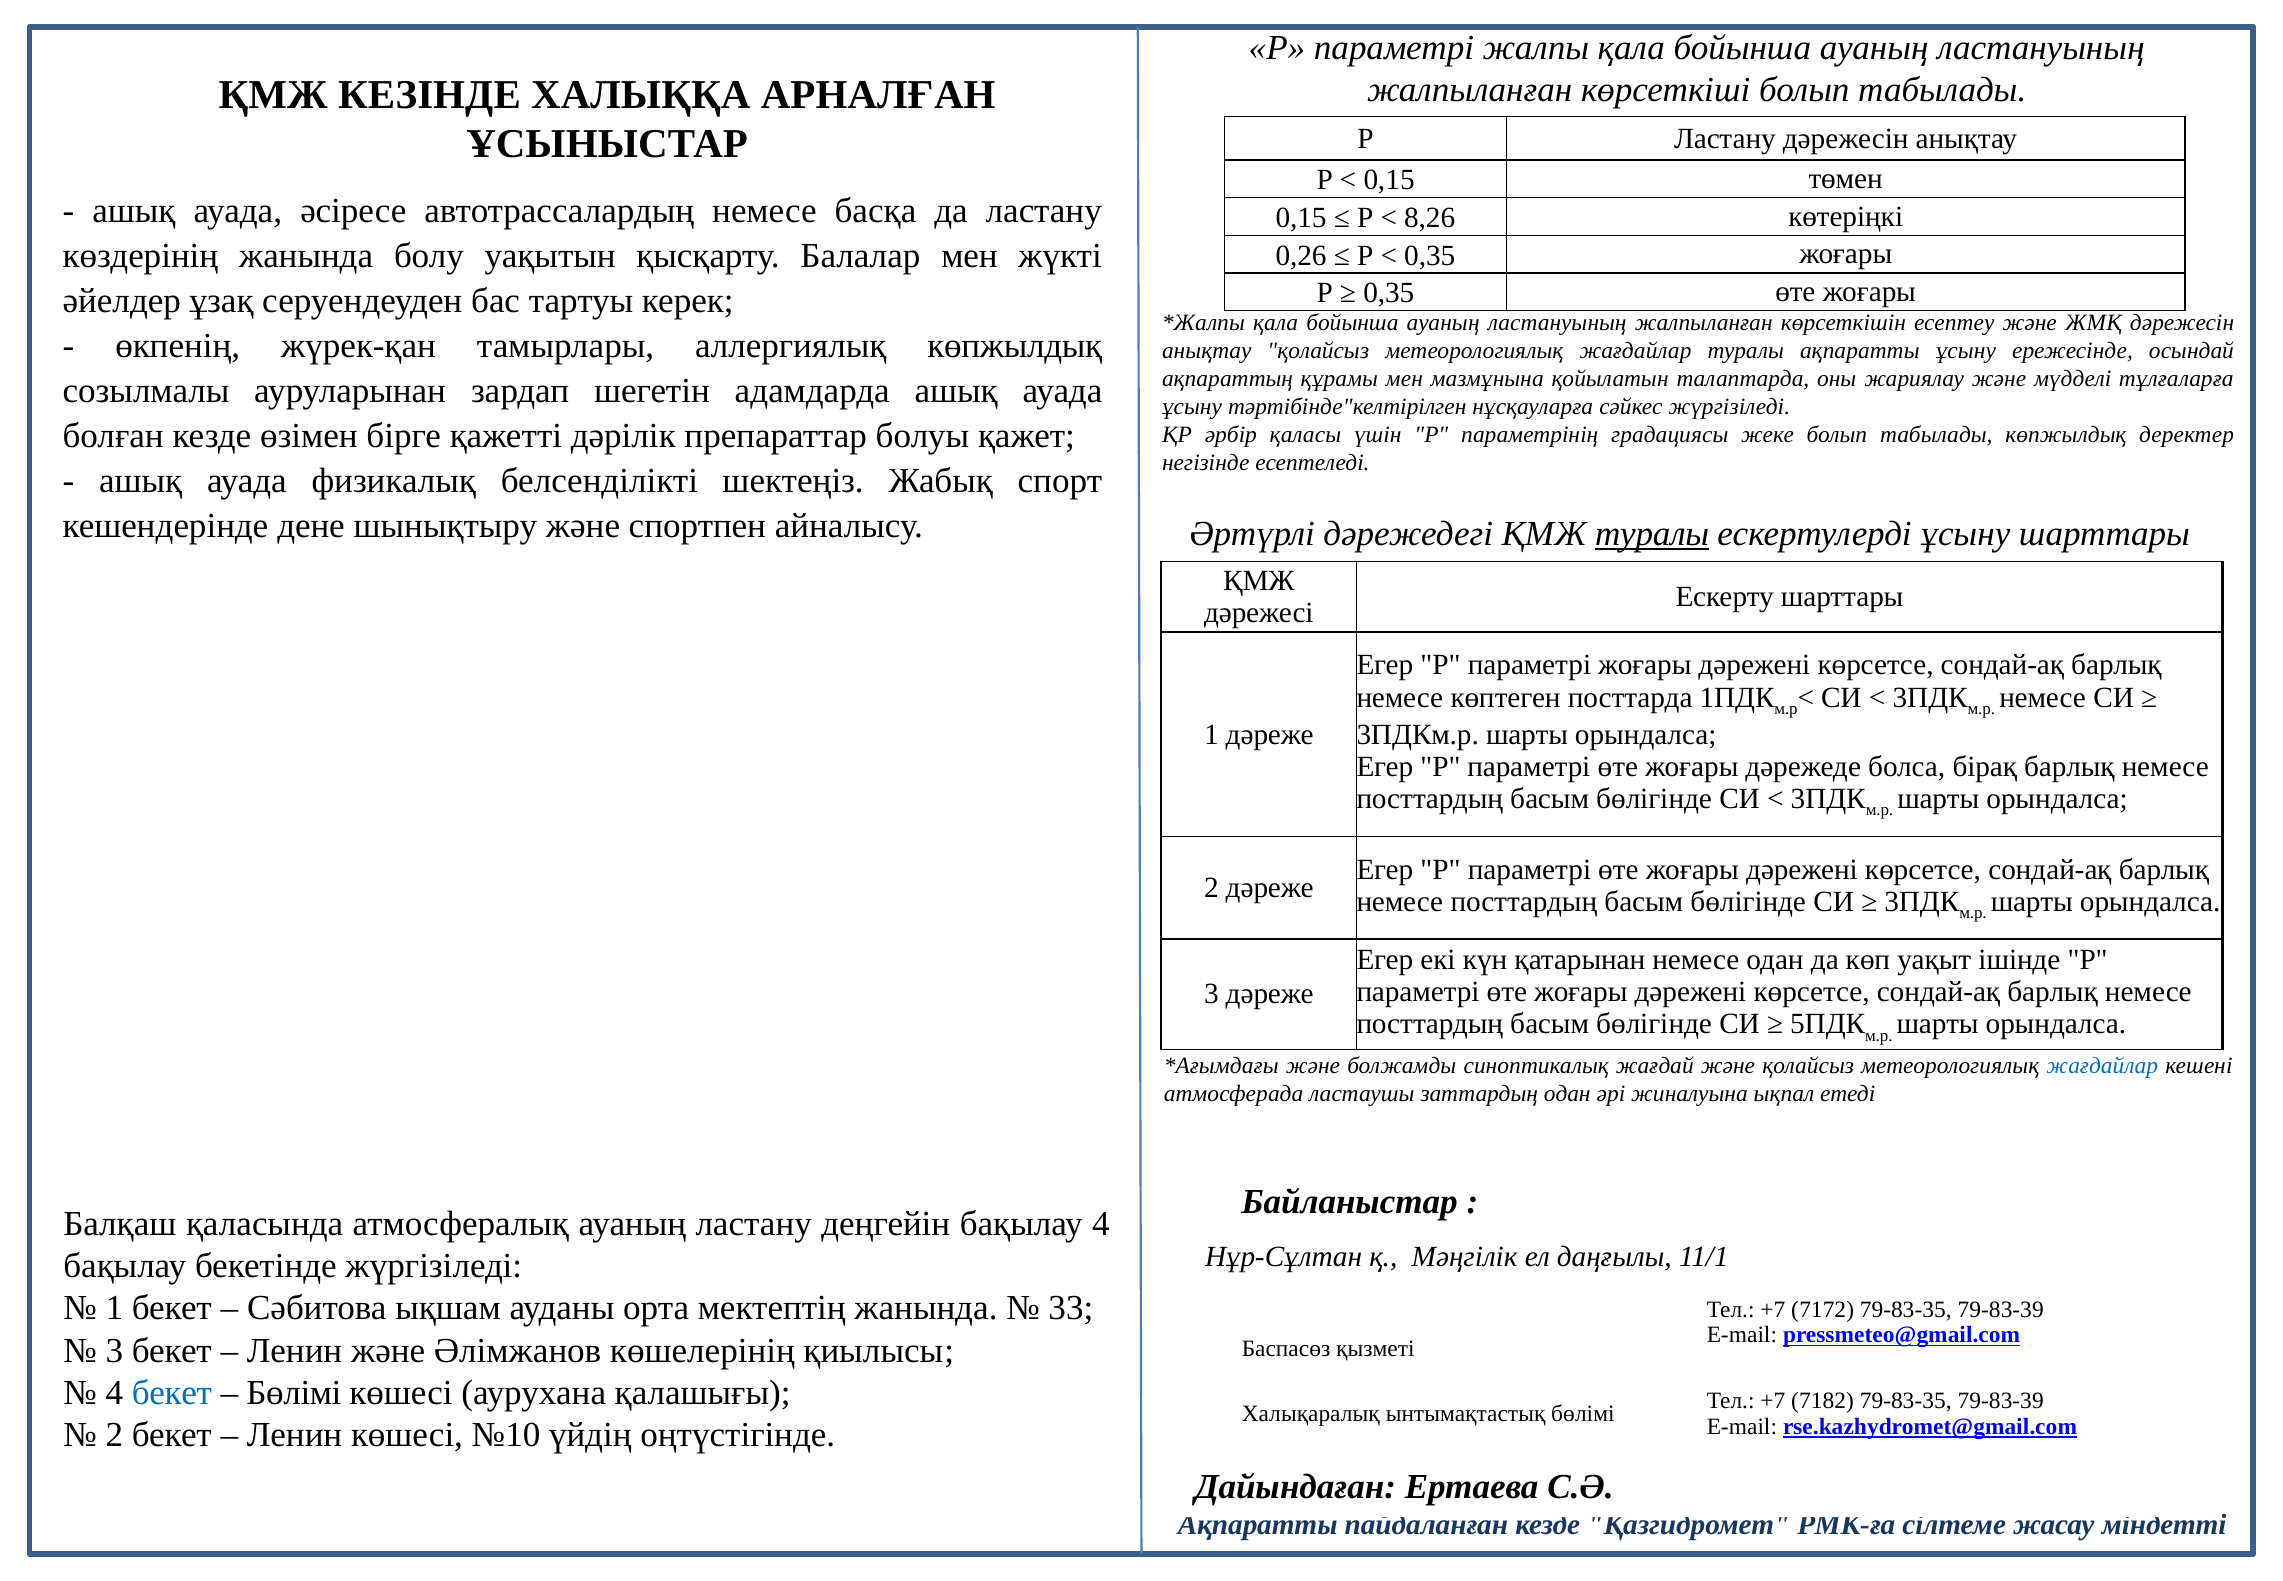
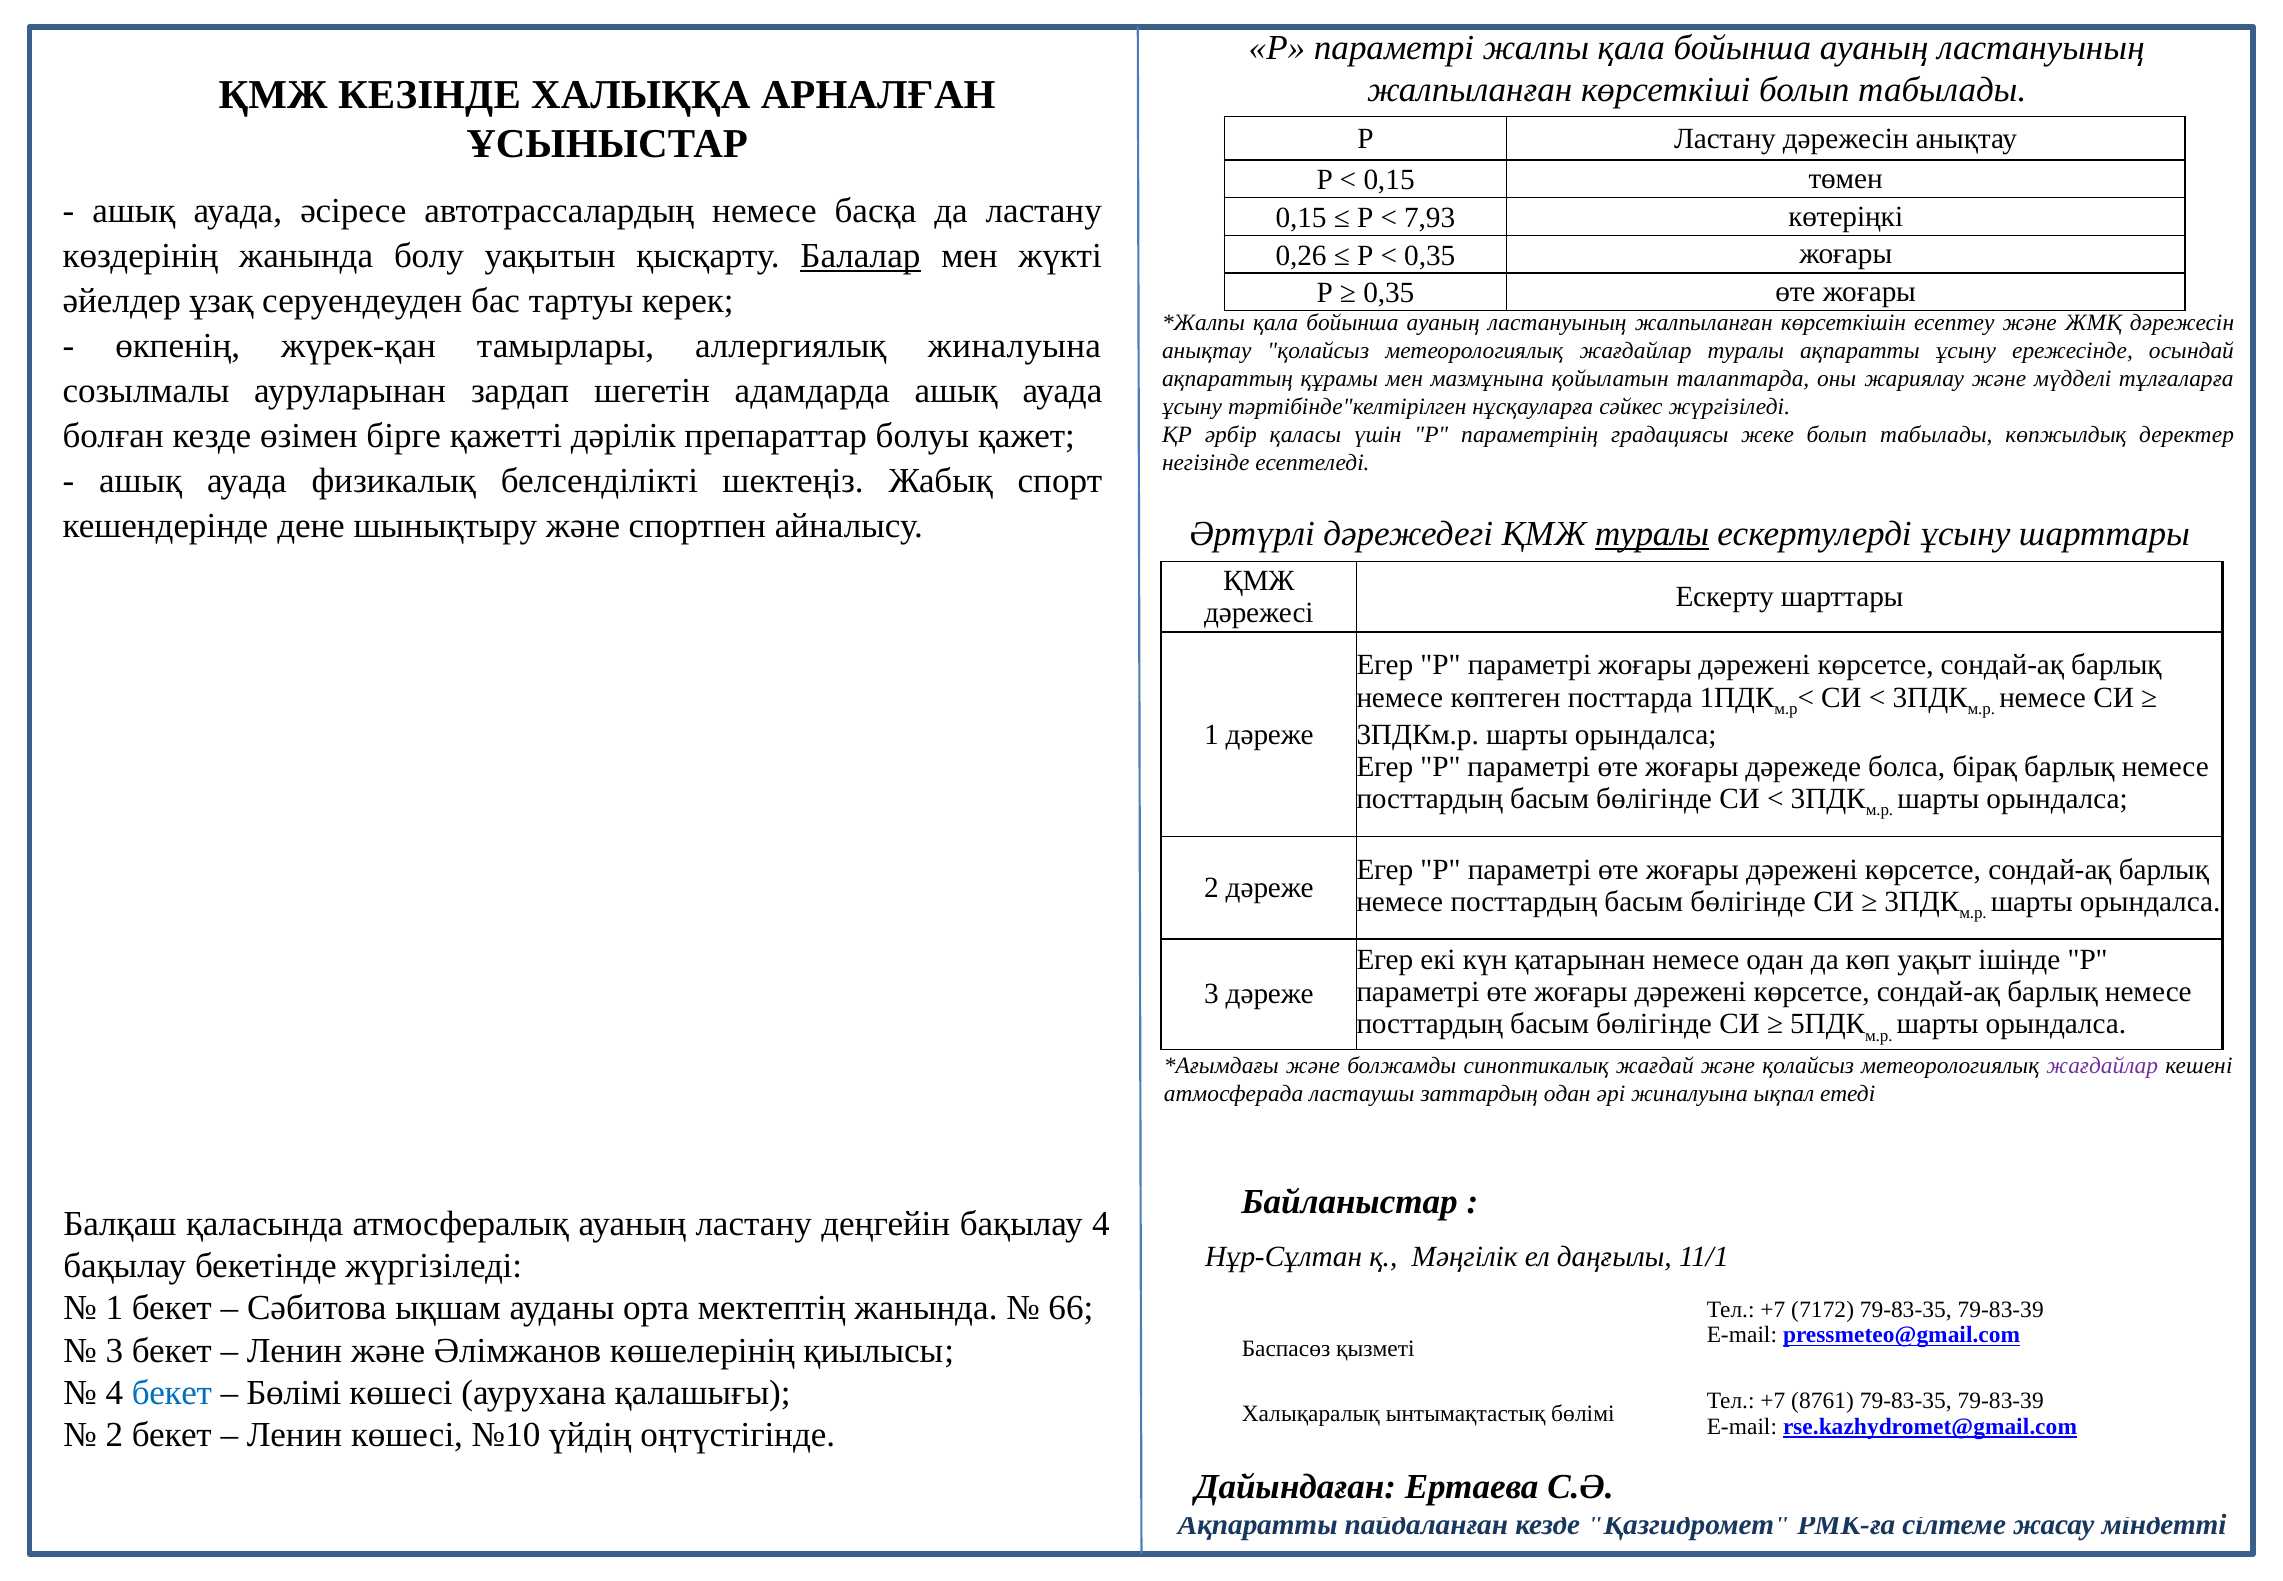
8,26: 8,26 -> 7,93 (1430, 218)
Балалар underline: none -> present (860, 256)
аллергиялық көпжылдық: көпжылдық -> жиналуына (1014, 346)
жағдайлар colour: blue -> purple (2102, 1066)
33: 33 -> 66 (1071, 1308)
7182: 7182 -> 8761 (1823, 1400)
